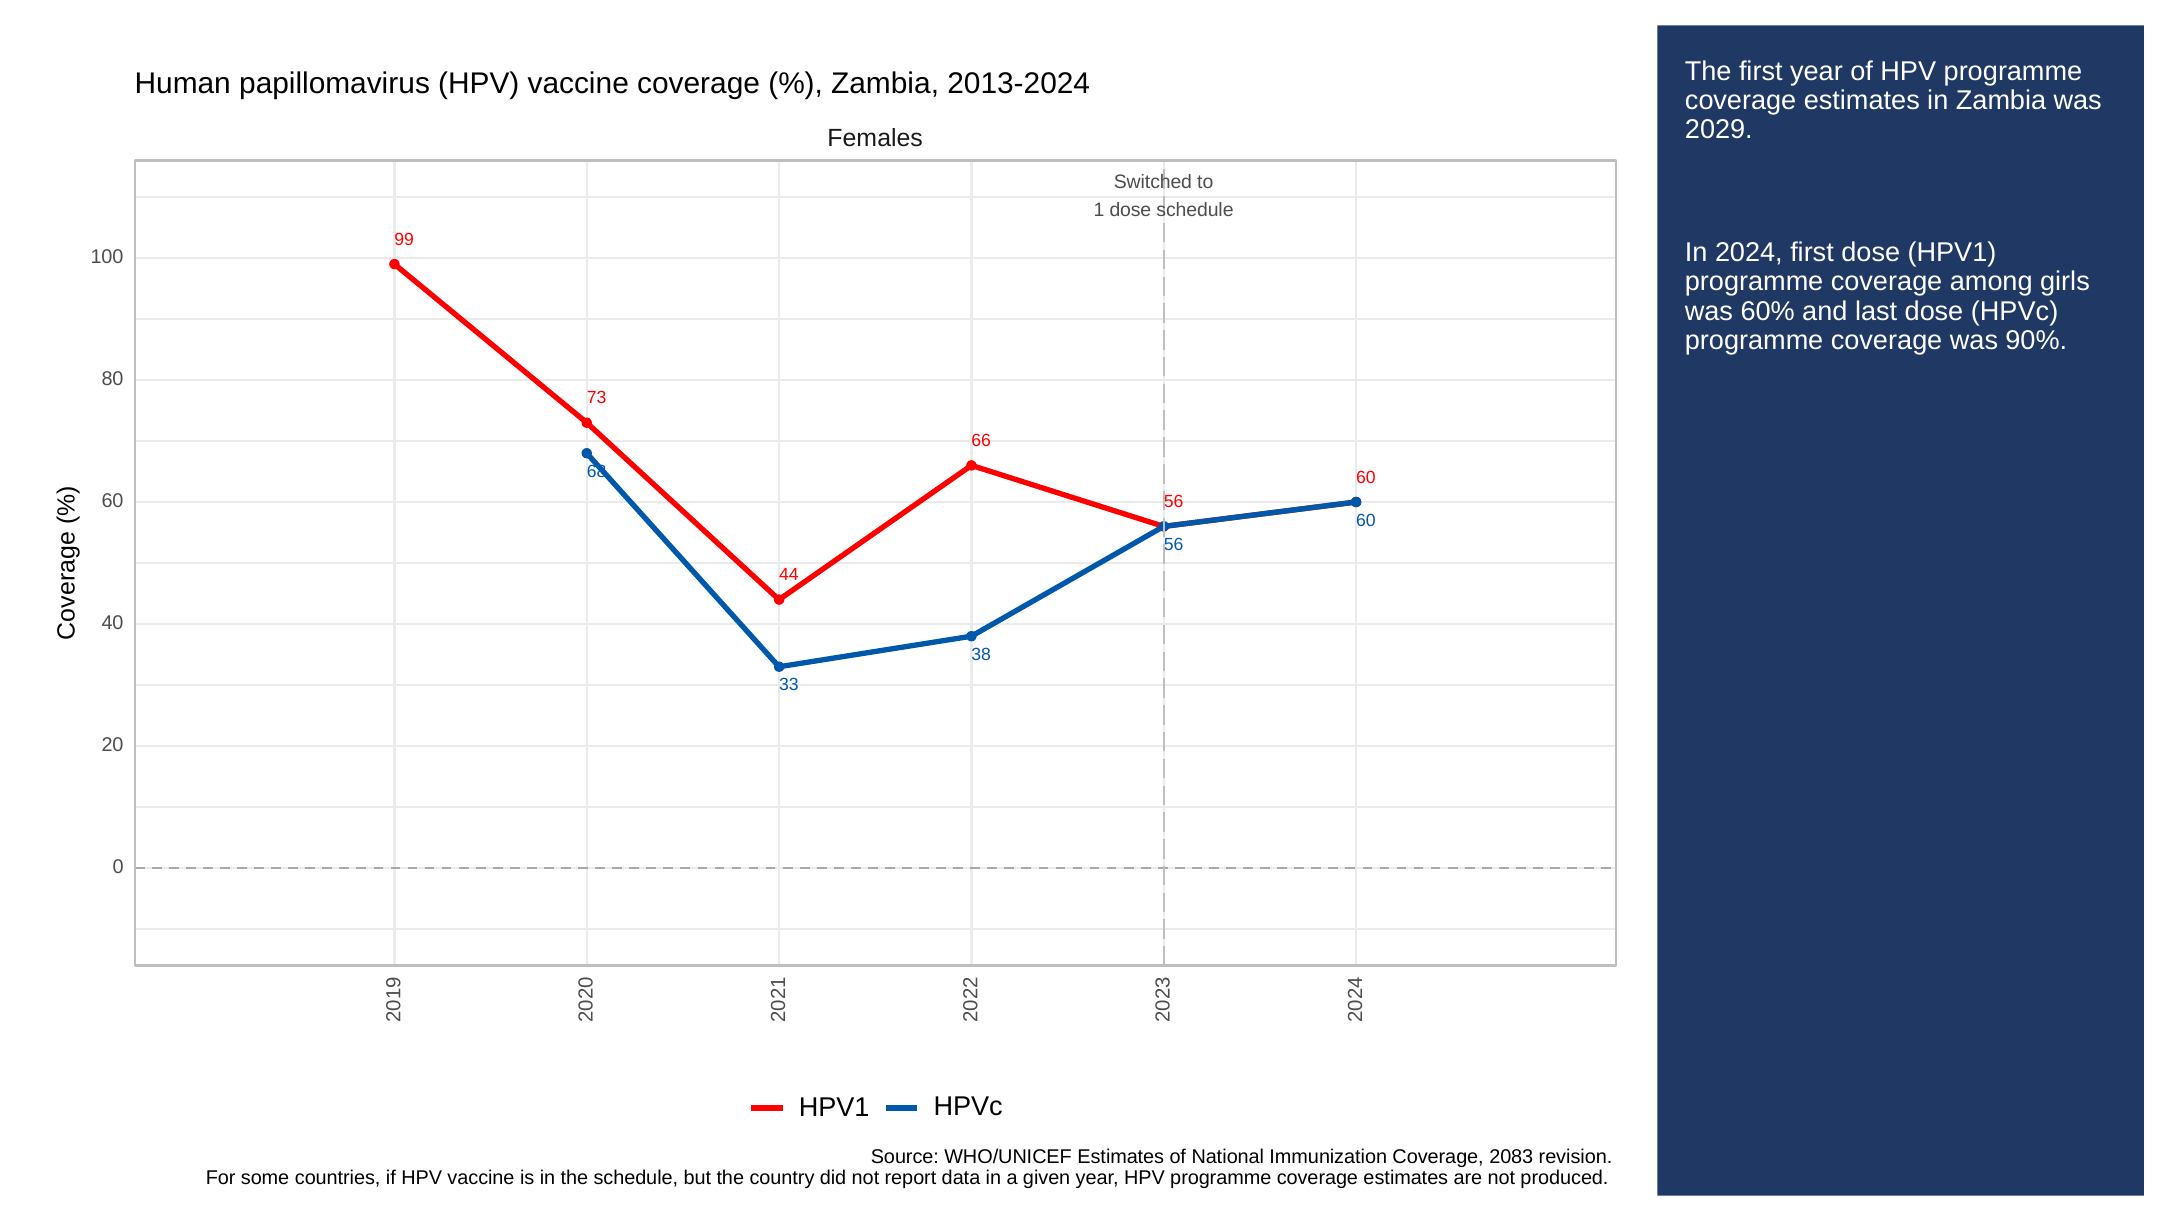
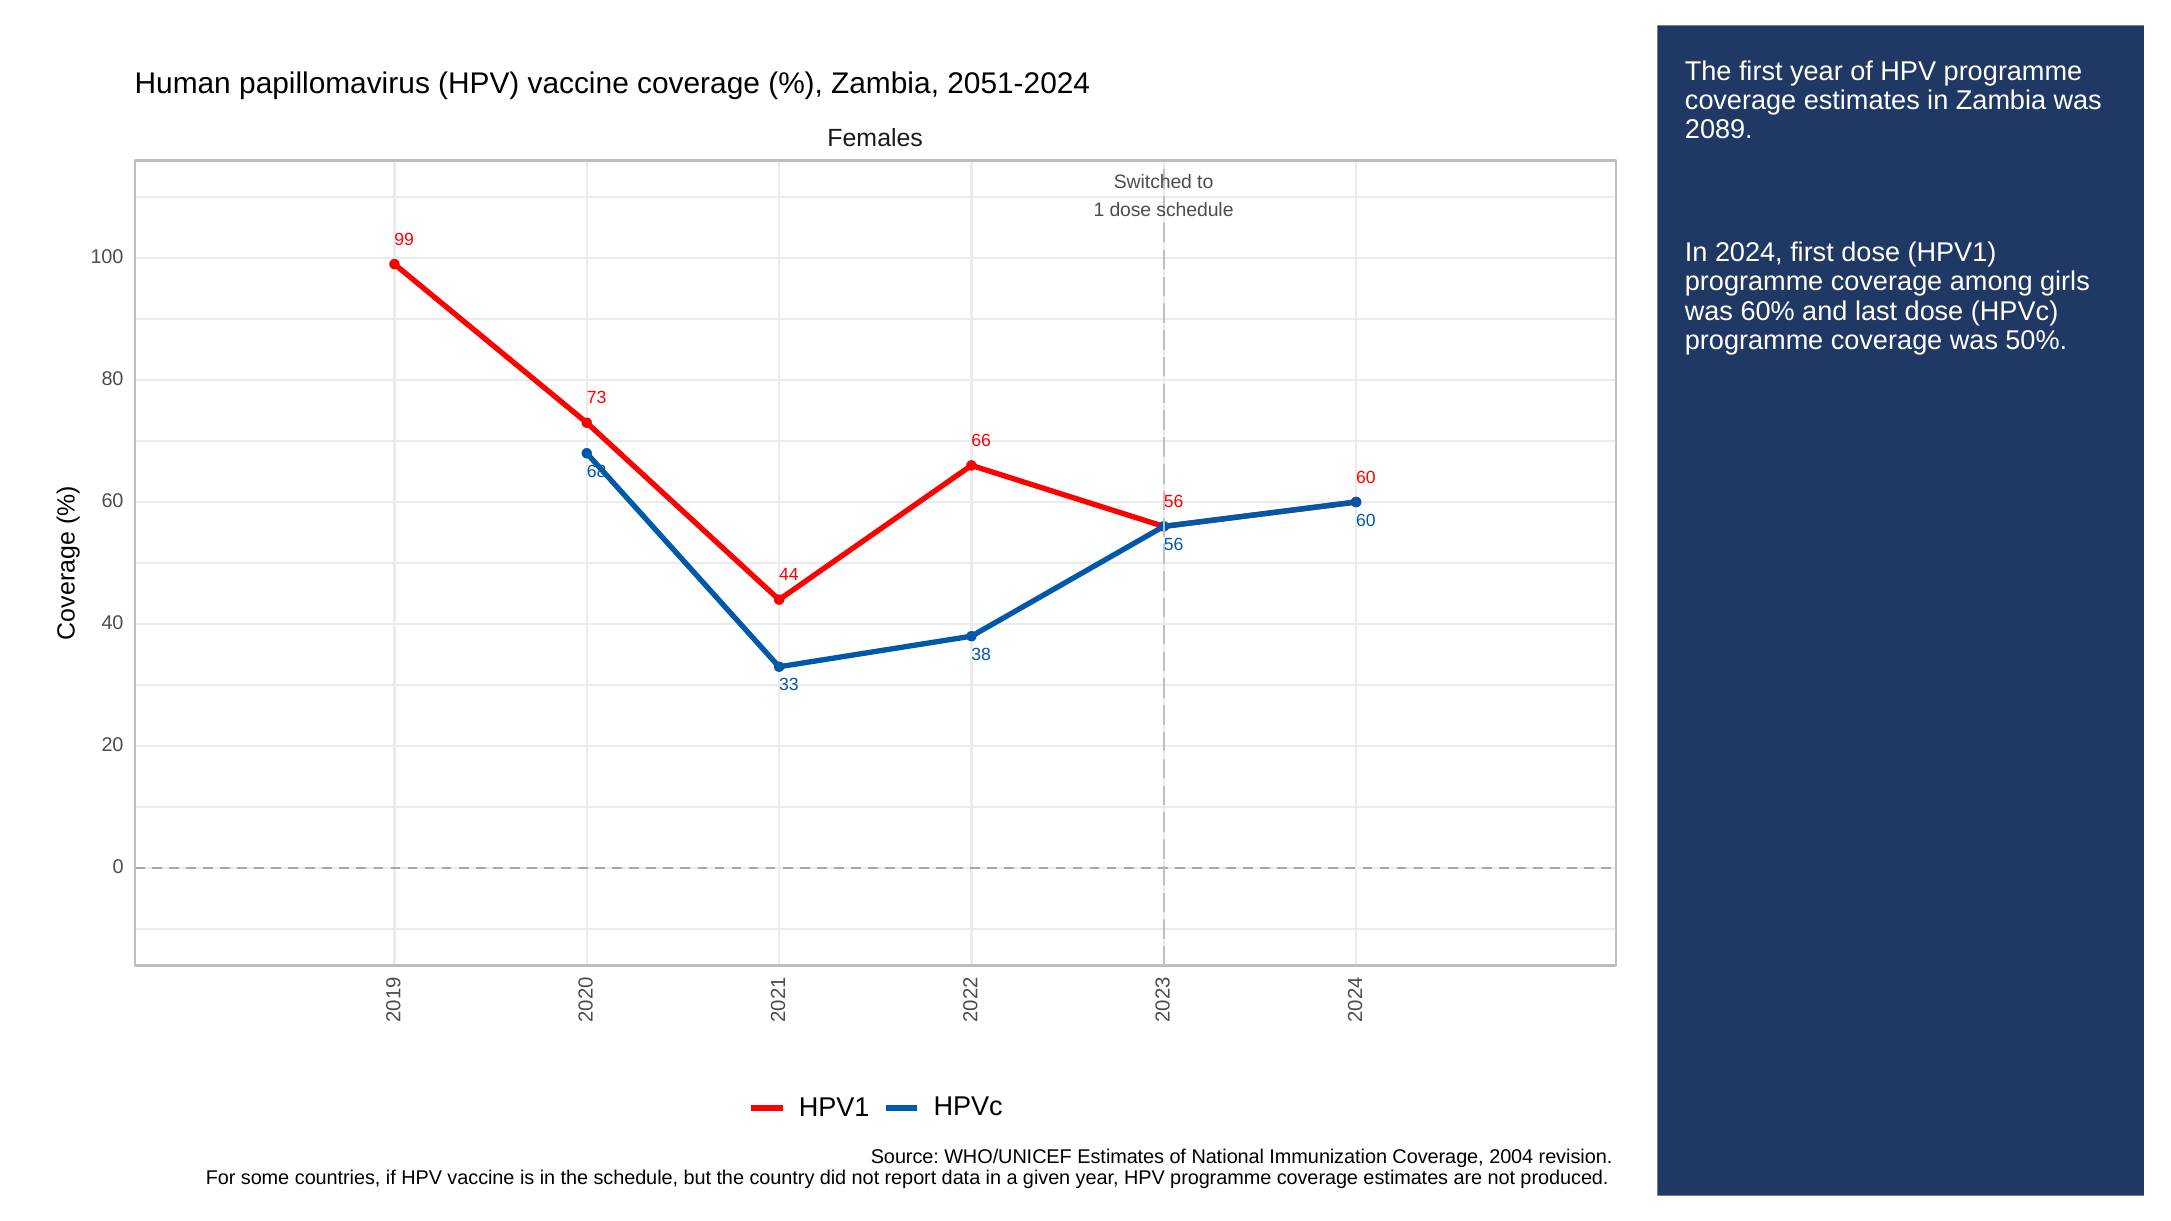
2013-2024: 2013-2024 -> 2051-2024 (1019, 84)
2029: 2029 -> 2089 (1719, 130)
90%: 90% -> 50% (2036, 341)
2083: 2083 -> 2004 (1511, 1157)
